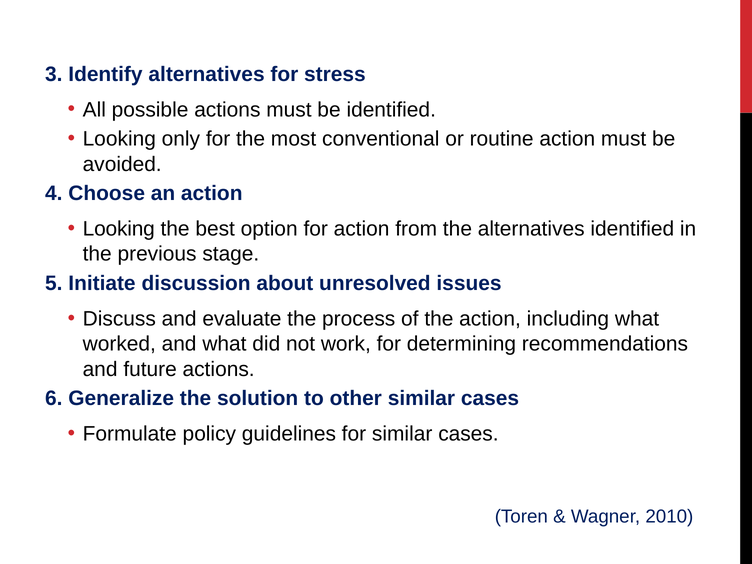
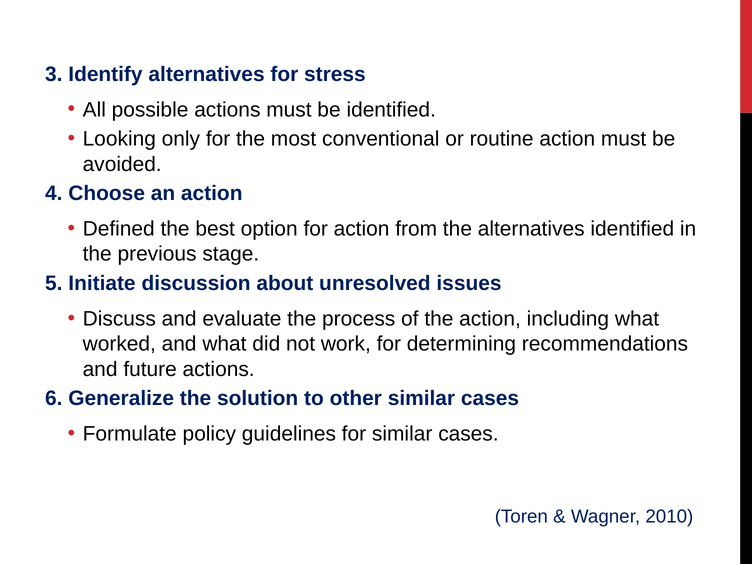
Looking: Looking -> Defined (119, 229)
